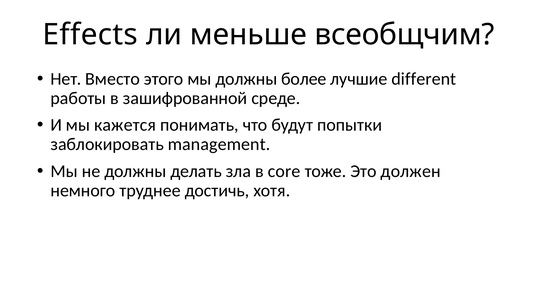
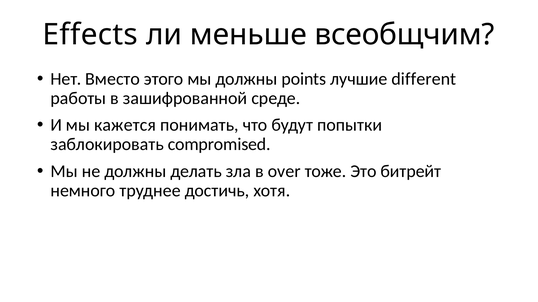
более: более -> points (304, 79)
management: management -> compromised (219, 145)
core: core -> over (284, 172)
должен: должен -> битрейт (411, 172)
